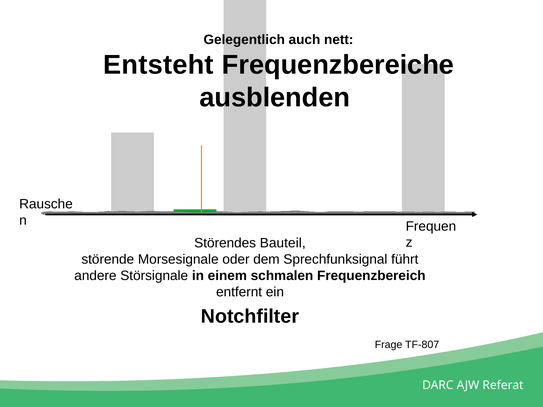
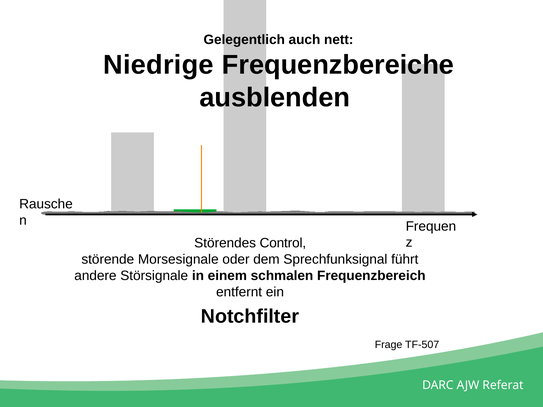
Entsteht: Entsteht -> Niedrige (158, 65)
Bauteil: Bauteil -> Control (283, 243)
TF-807: TF-807 -> TF-507 (422, 345)
